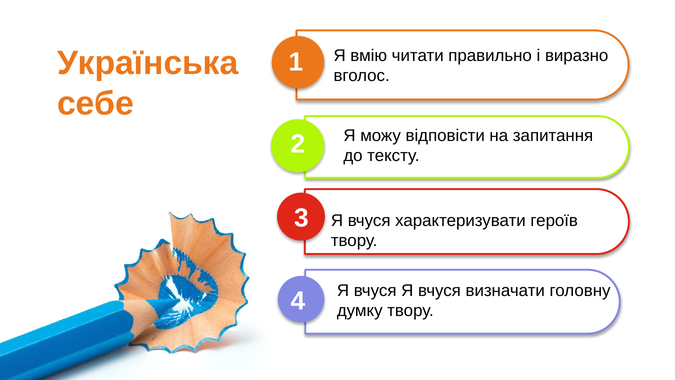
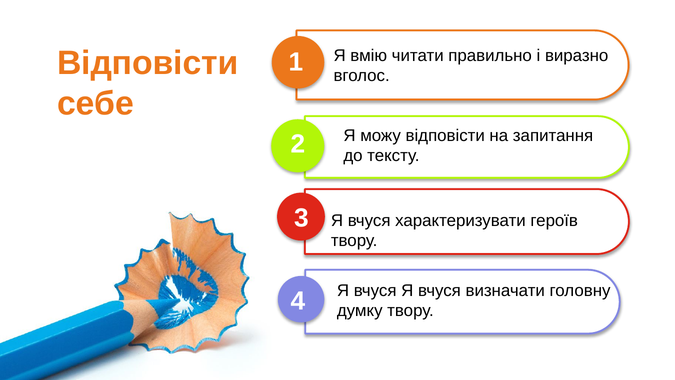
Українська: Українська -> Відповісти (148, 63)
